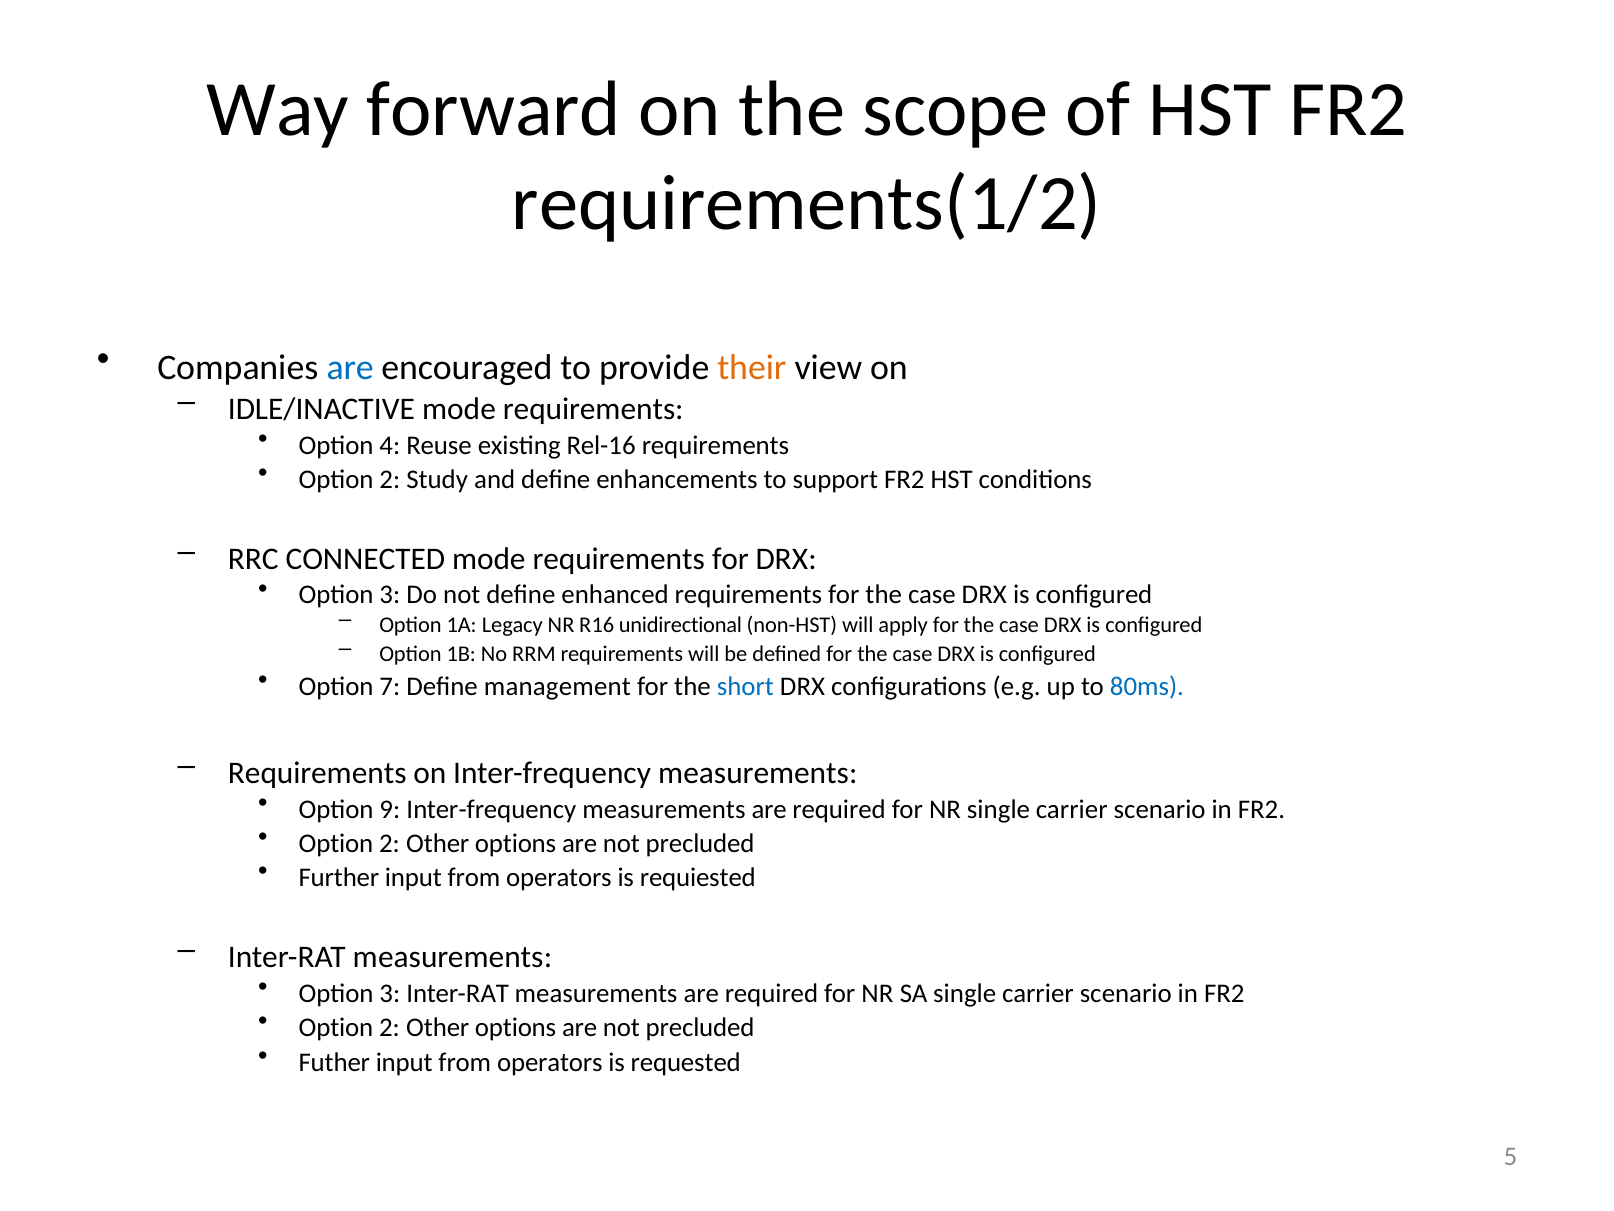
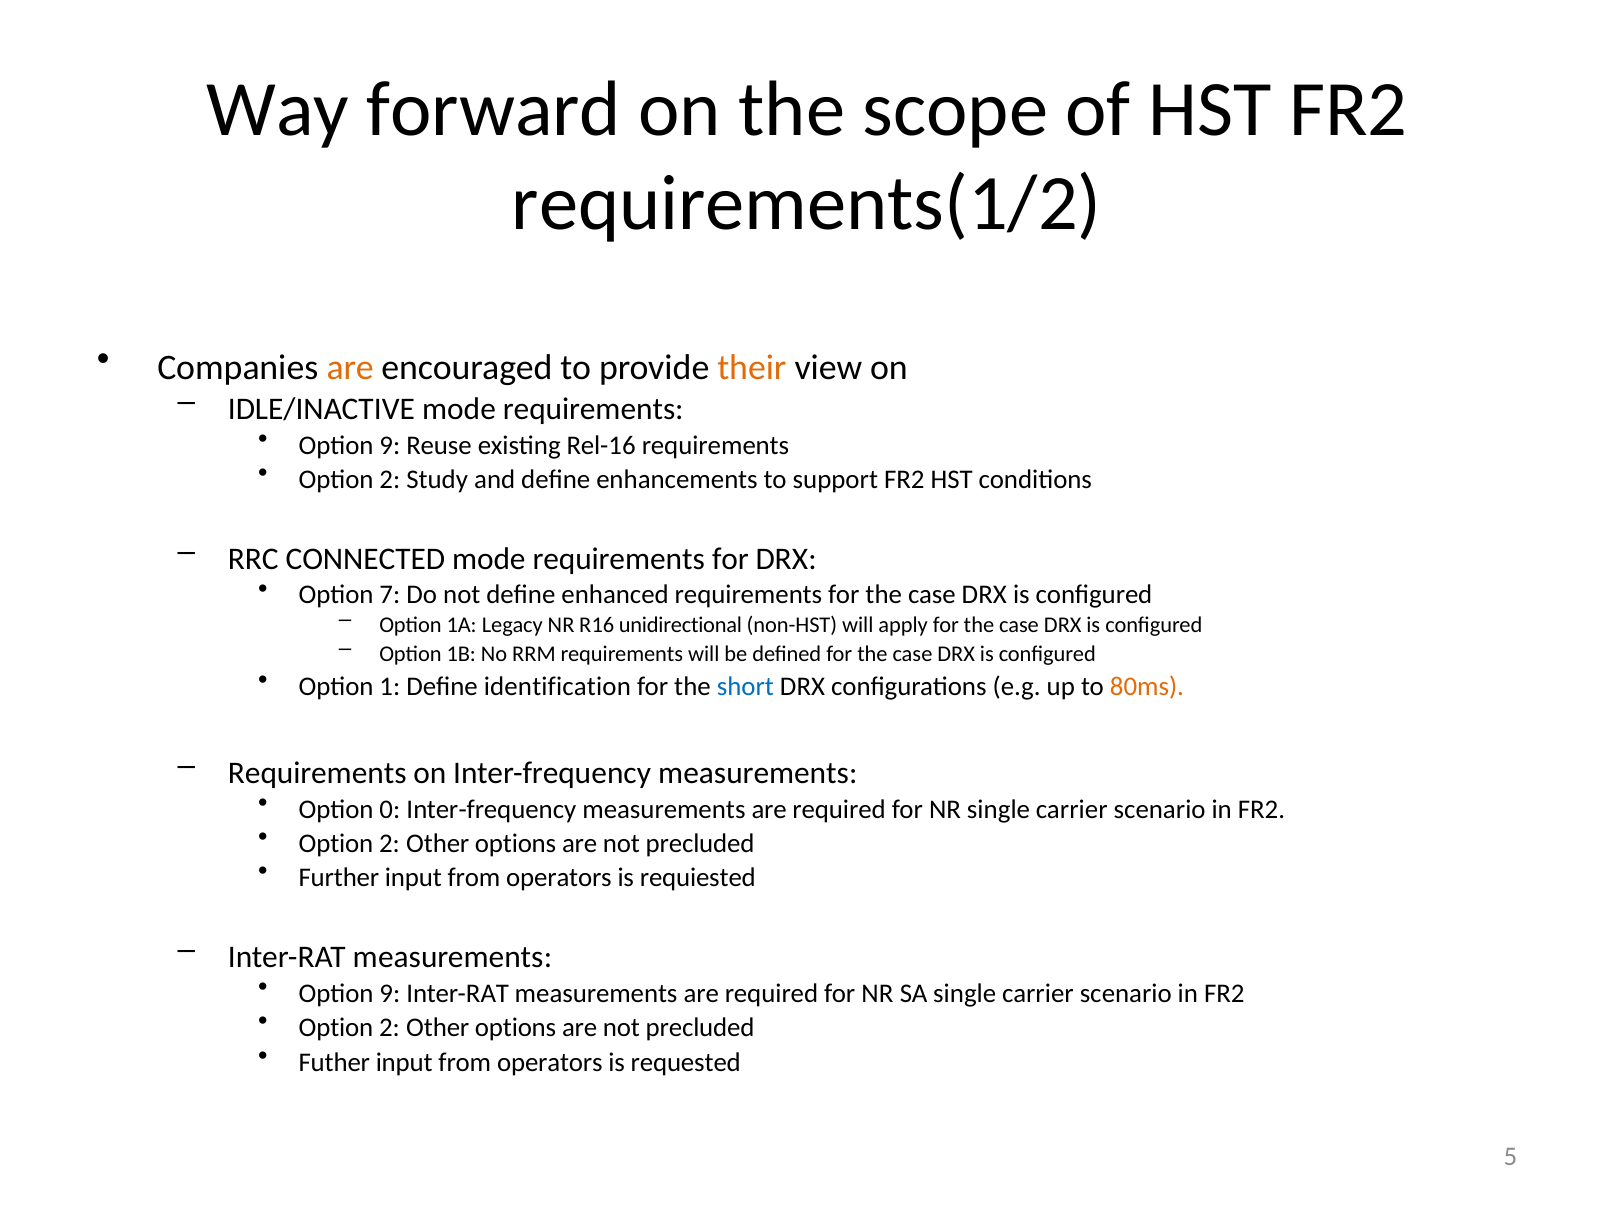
are colour: blue -> orange (350, 368)
4: 4 -> 9 (390, 445)
3: 3 -> 7 (390, 595)
7: 7 -> 1 (390, 687)
management: management -> identification (557, 687)
80ms colour: blue -> orange (1147, 687)
9: 9 -> 0 (390, 809)
3: 3 -> 9 (390, 993)
